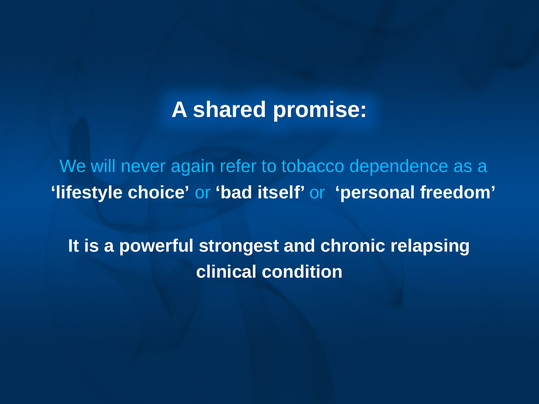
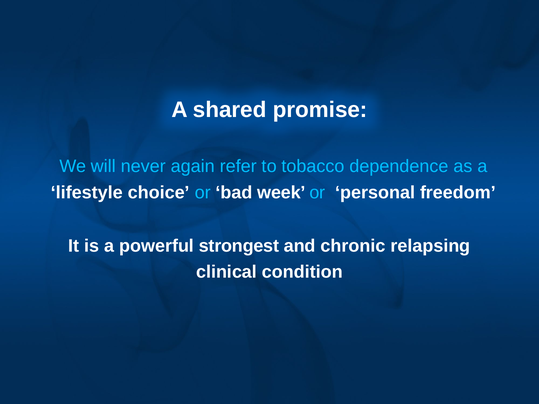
itself: itself -> week (281, 193)
